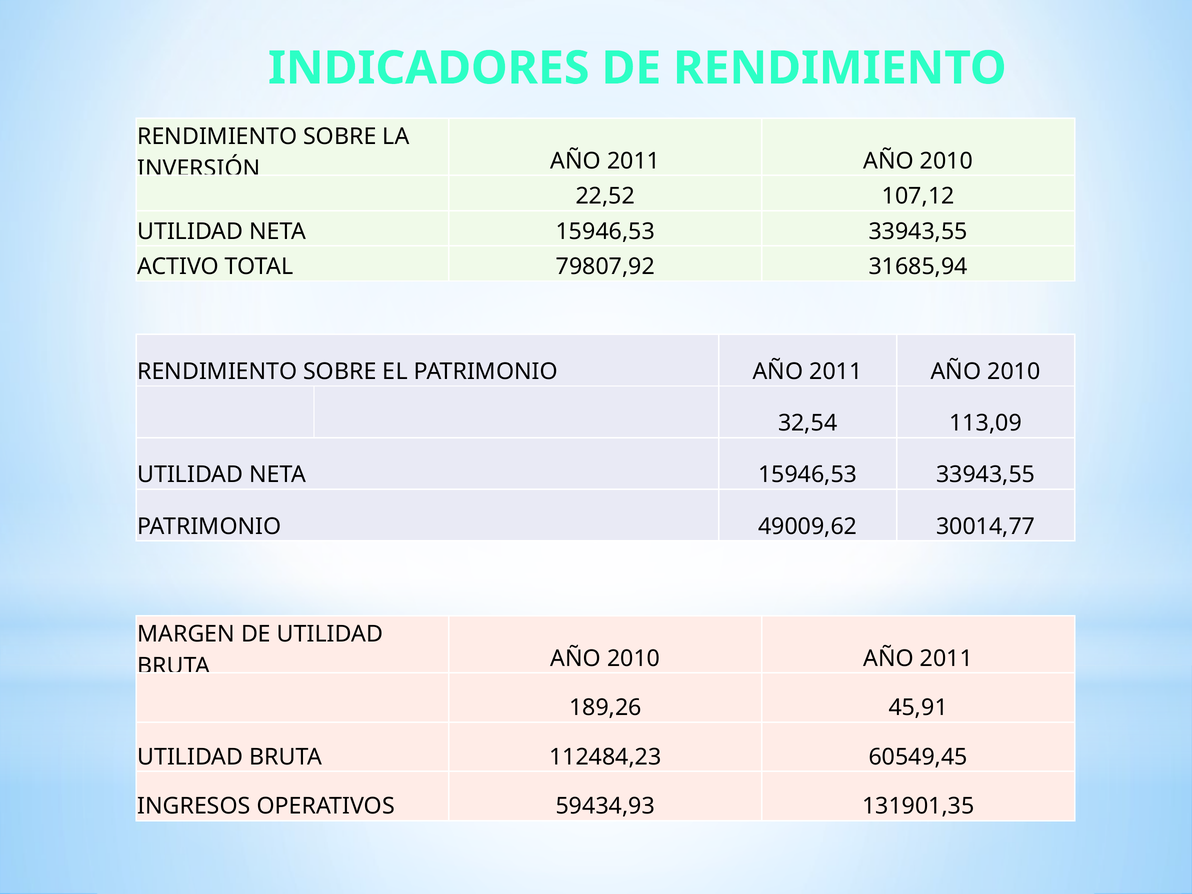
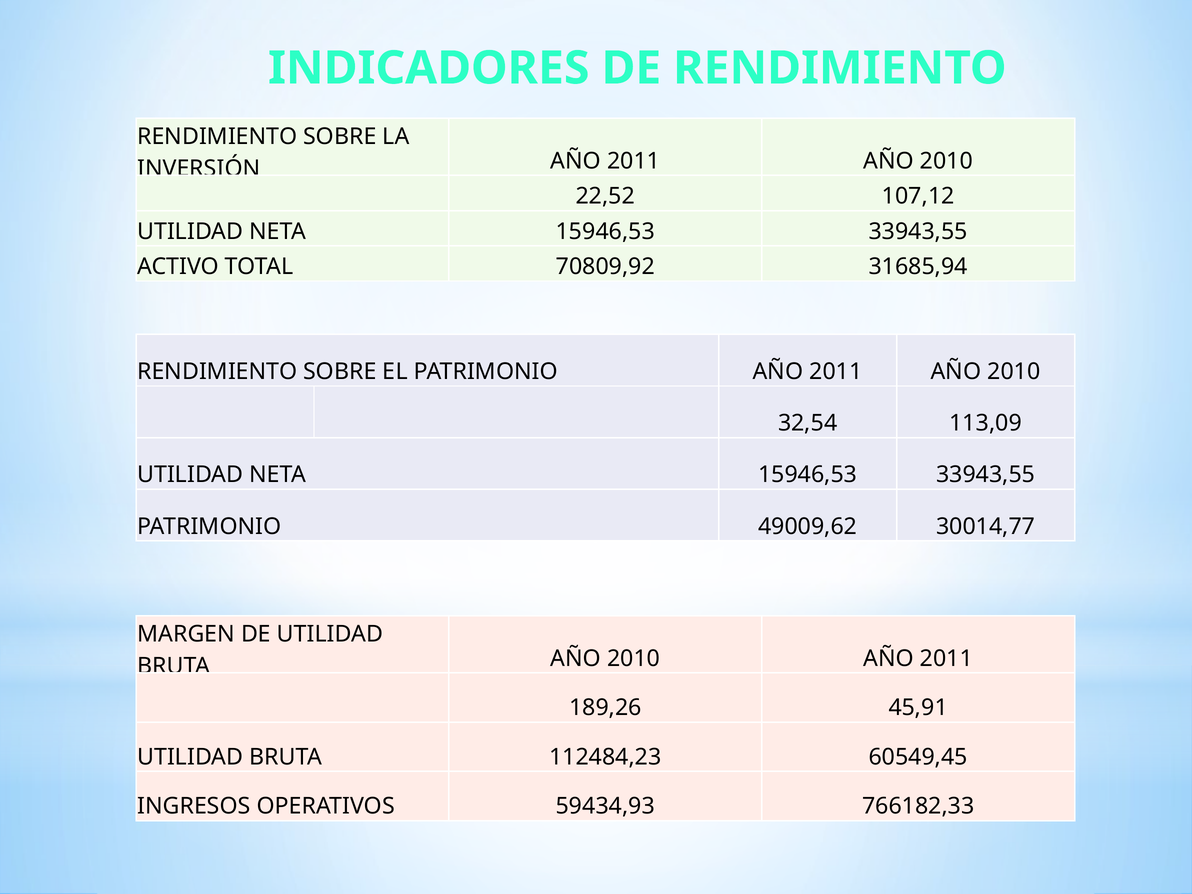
79807,92: 79807,92 -> 70809,92 (605, 267)
131901,35: 131901,35 -> 766182,33 (918, 806)
